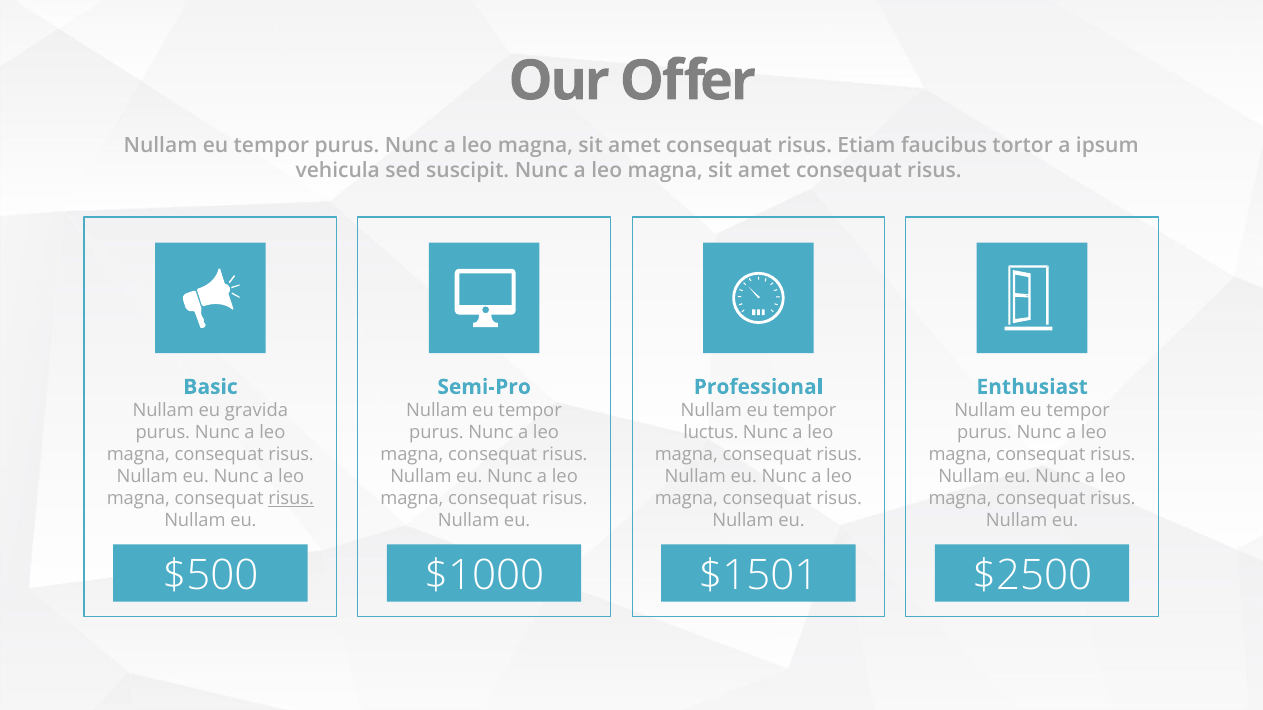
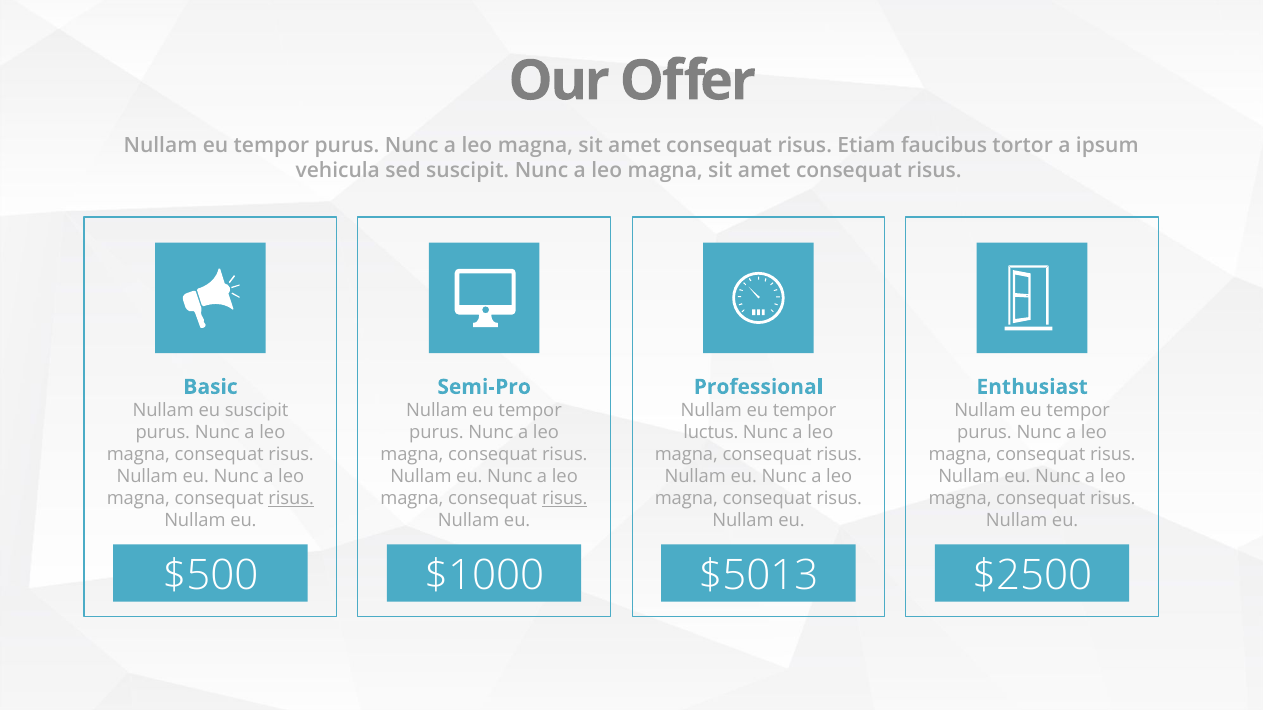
eu gravida: gravida -> suscipit (257, 411)
risus underline: none -> present (565, 499)
$1501: $1501 -> $5013 (758, 576)
